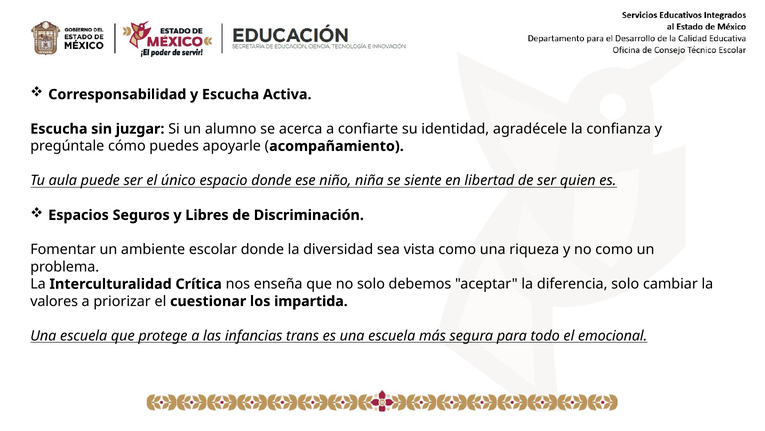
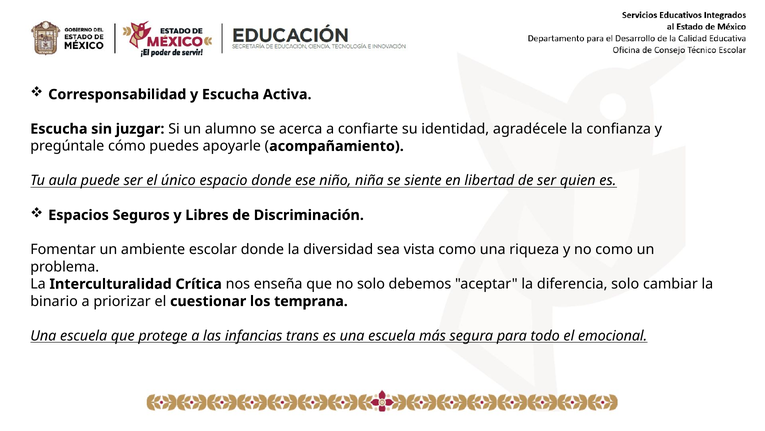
valores: valores -> binario (54, 301)
impartida: impartida -> temprana (311, 301)
